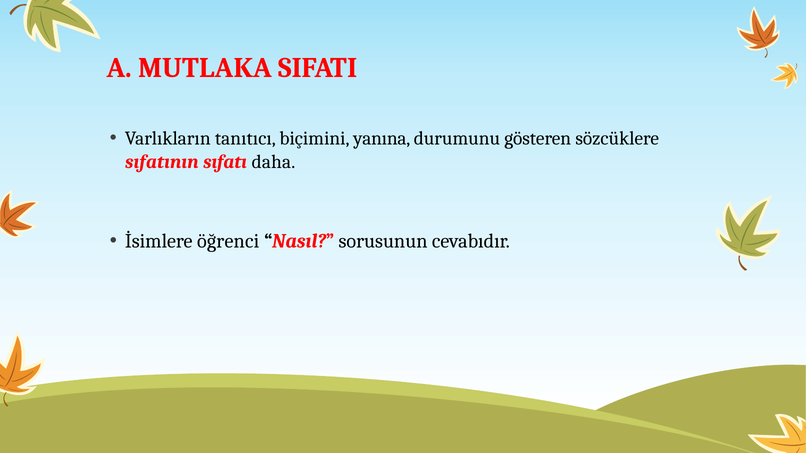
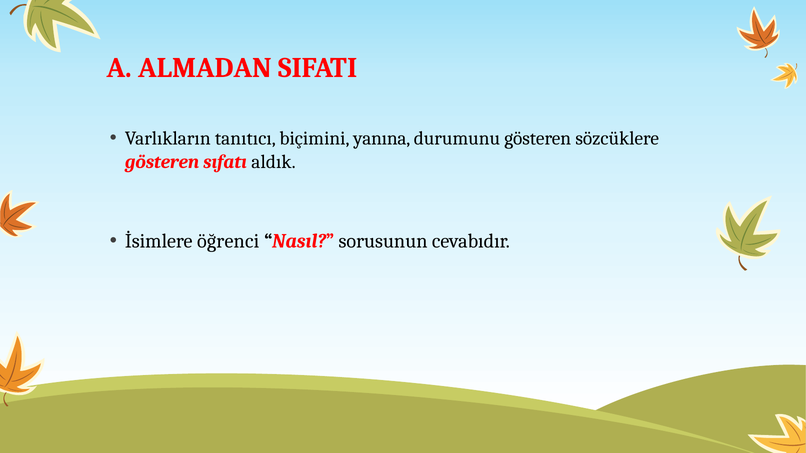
MUTLAKA: MUTLAKA -> ALMADAN (205, 68)
sıfatının: sıfatının -> gösteren (162, 162)
daha: daha -> aldık (274, 162)
